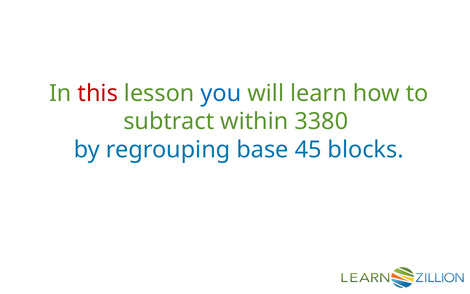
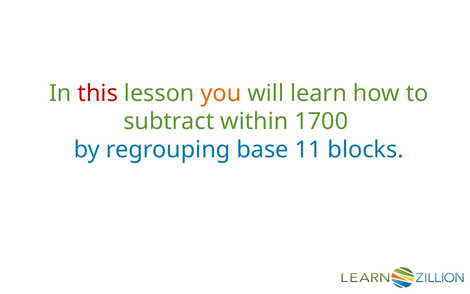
you colour: blue -> orange (221, 93)
3380: 3380 -> 1700 (321, 121)
45: 45 -> 11 (308, 150)
